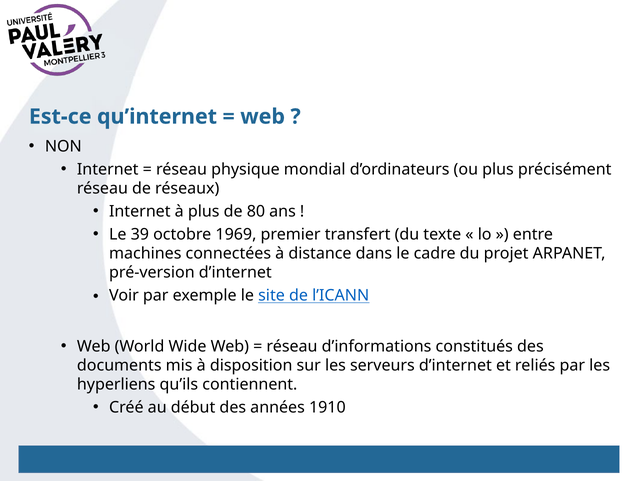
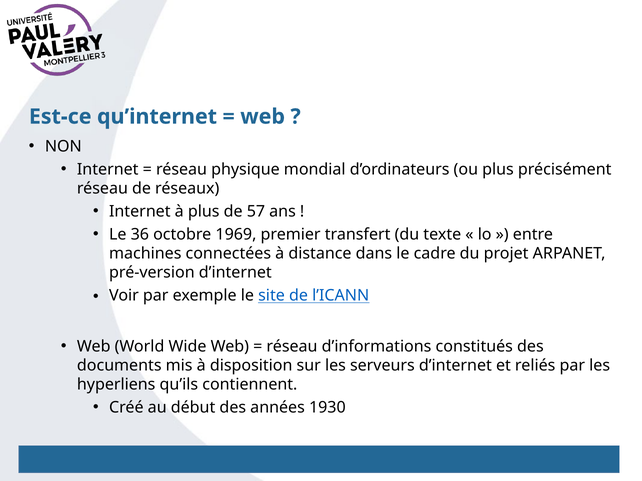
80: 80 -> 57 (256, 212)
39: 39 -> 36 (140, 235)
1910: 1910 -> 1930 (327, 408)
